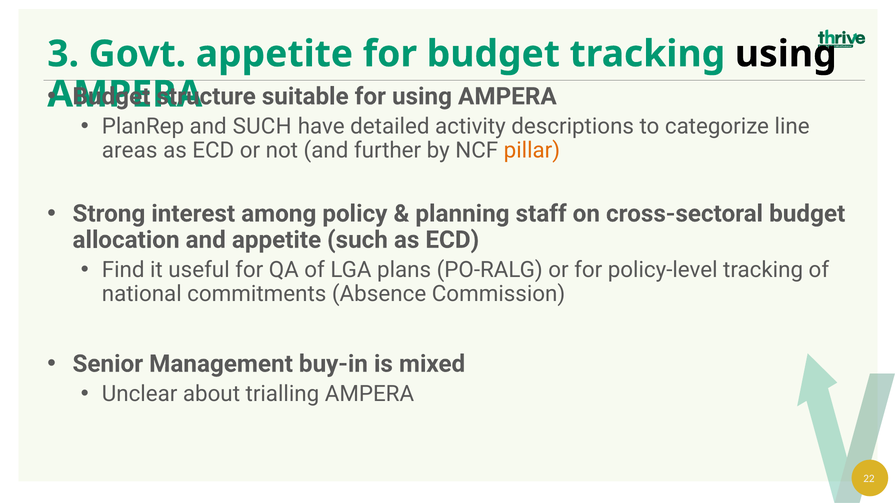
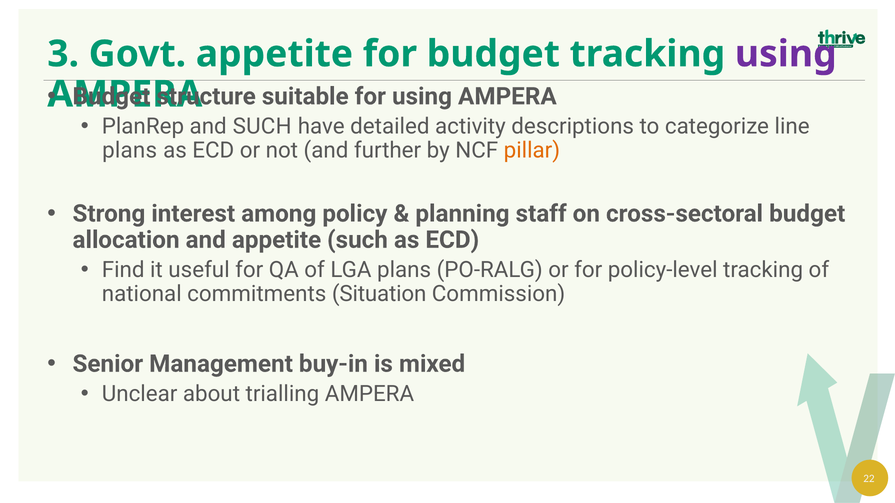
using colour: black -> purple (786, 54)
areas: areas -> plans (130, 150)
Absence: Absence -> Situation (379, 294)
